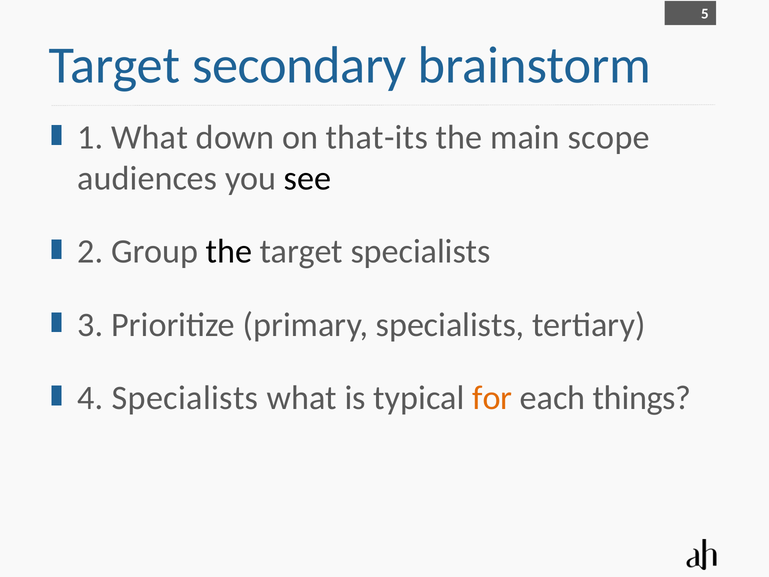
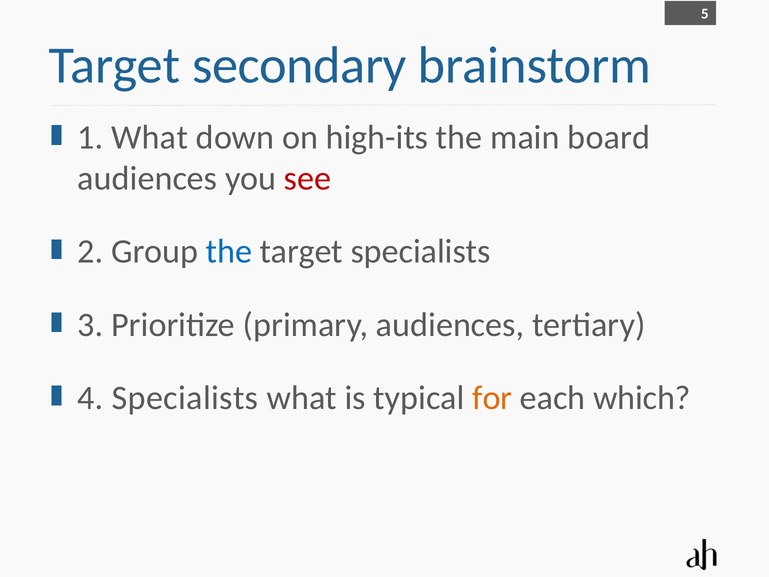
that-its: that-its -> high-its (377, 137)
scope: scope -> board (609, 137)
see colour: black -> red (308, 178)
the colour: black -> blue (229, 252)
primary specialists: specialists -> audiences (450, 325)
things: things -> which (642, 398)
